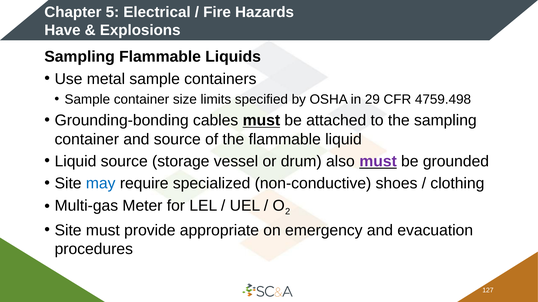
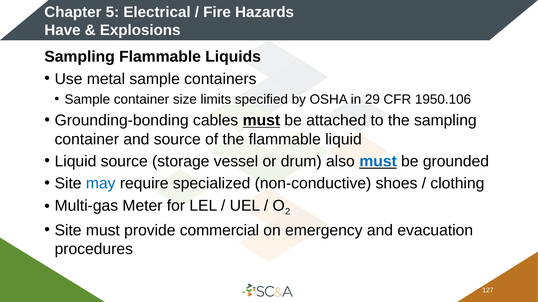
4759.498: 4759.498 -> 1950.106 (443, 100)
must colour: purple -> blue (378, 162)
appropriate: appropriate -> commercial (219, 231)
